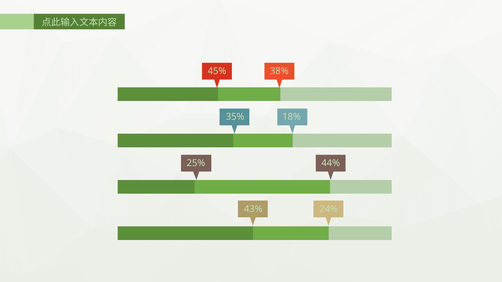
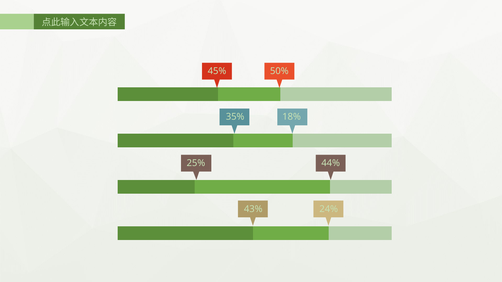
38%: 38% -> 50% (279, 71)
